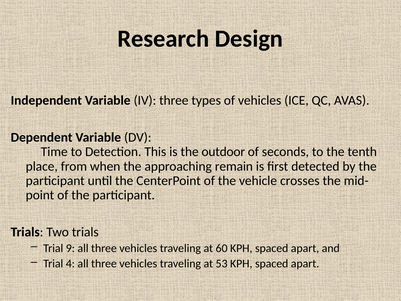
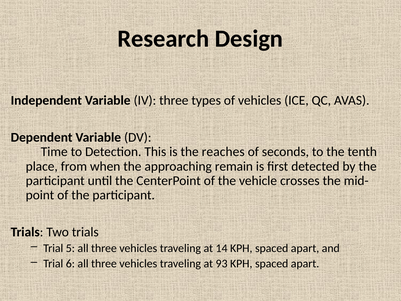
outdoor: outdoor -> reaches (223, 152)
9: 9 -> 5 (70, 248)
60: 60 -> 14 (222, 248)
4: 4 -> 6 (70, 263)
53: 53 -> 93 (222, 263)
